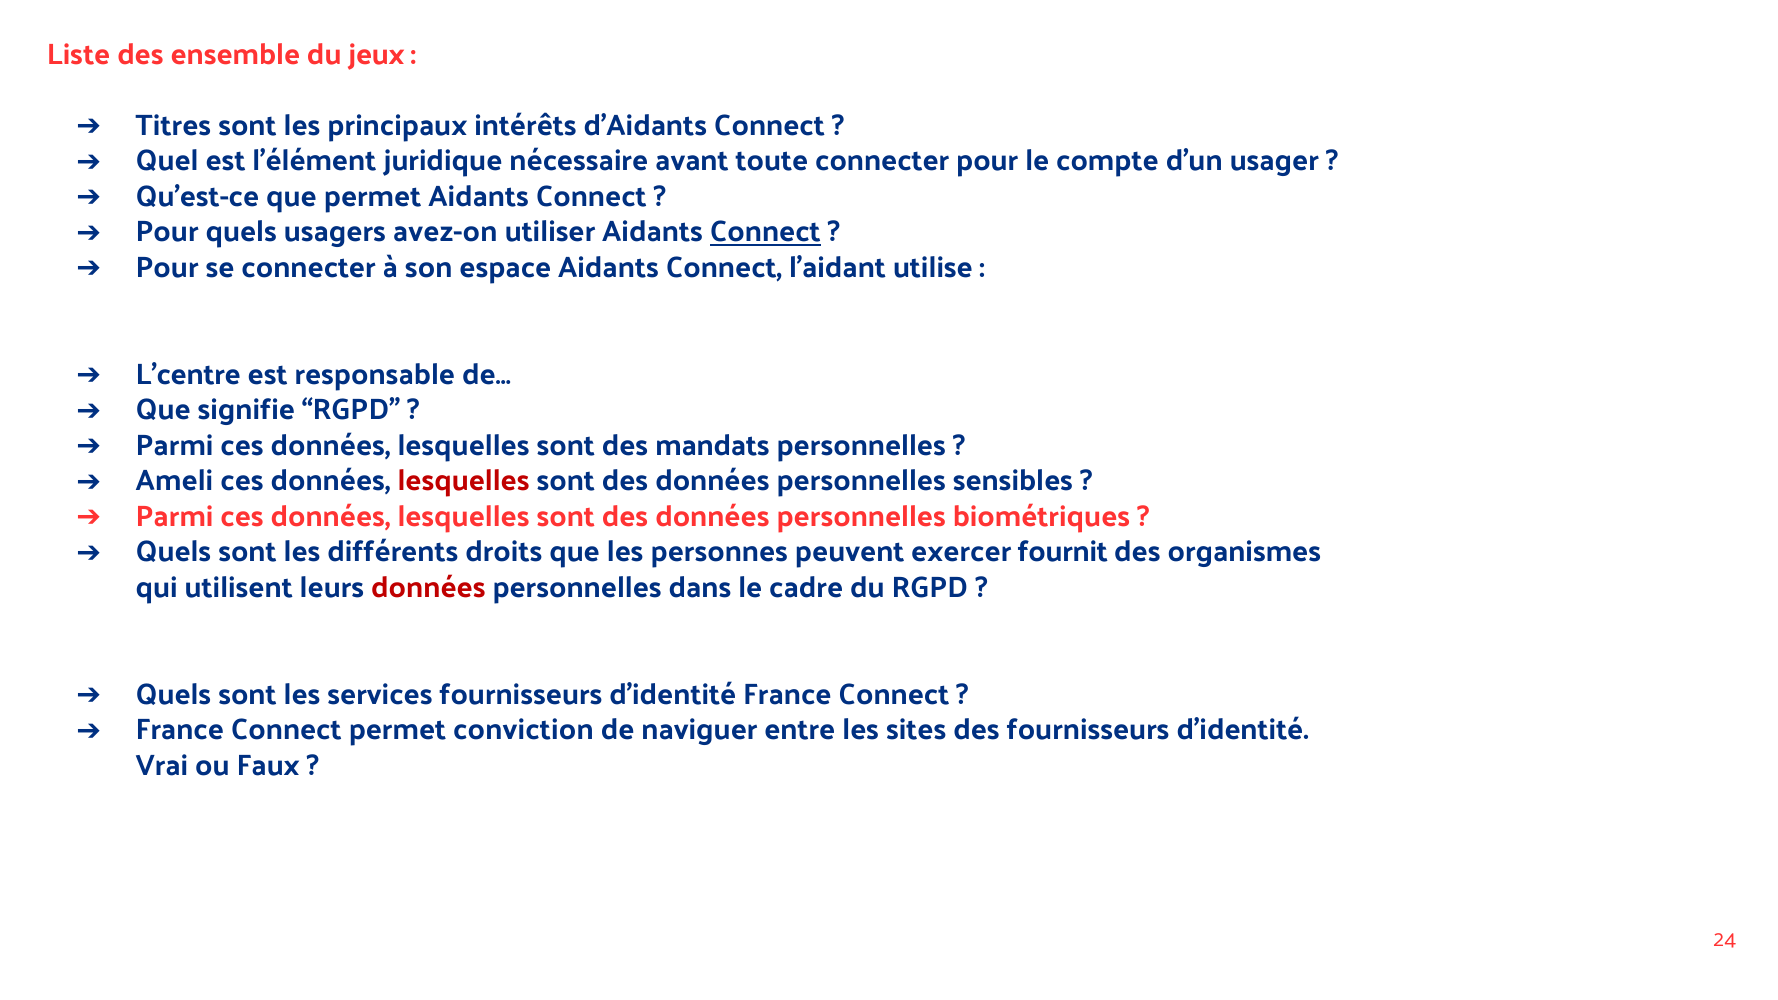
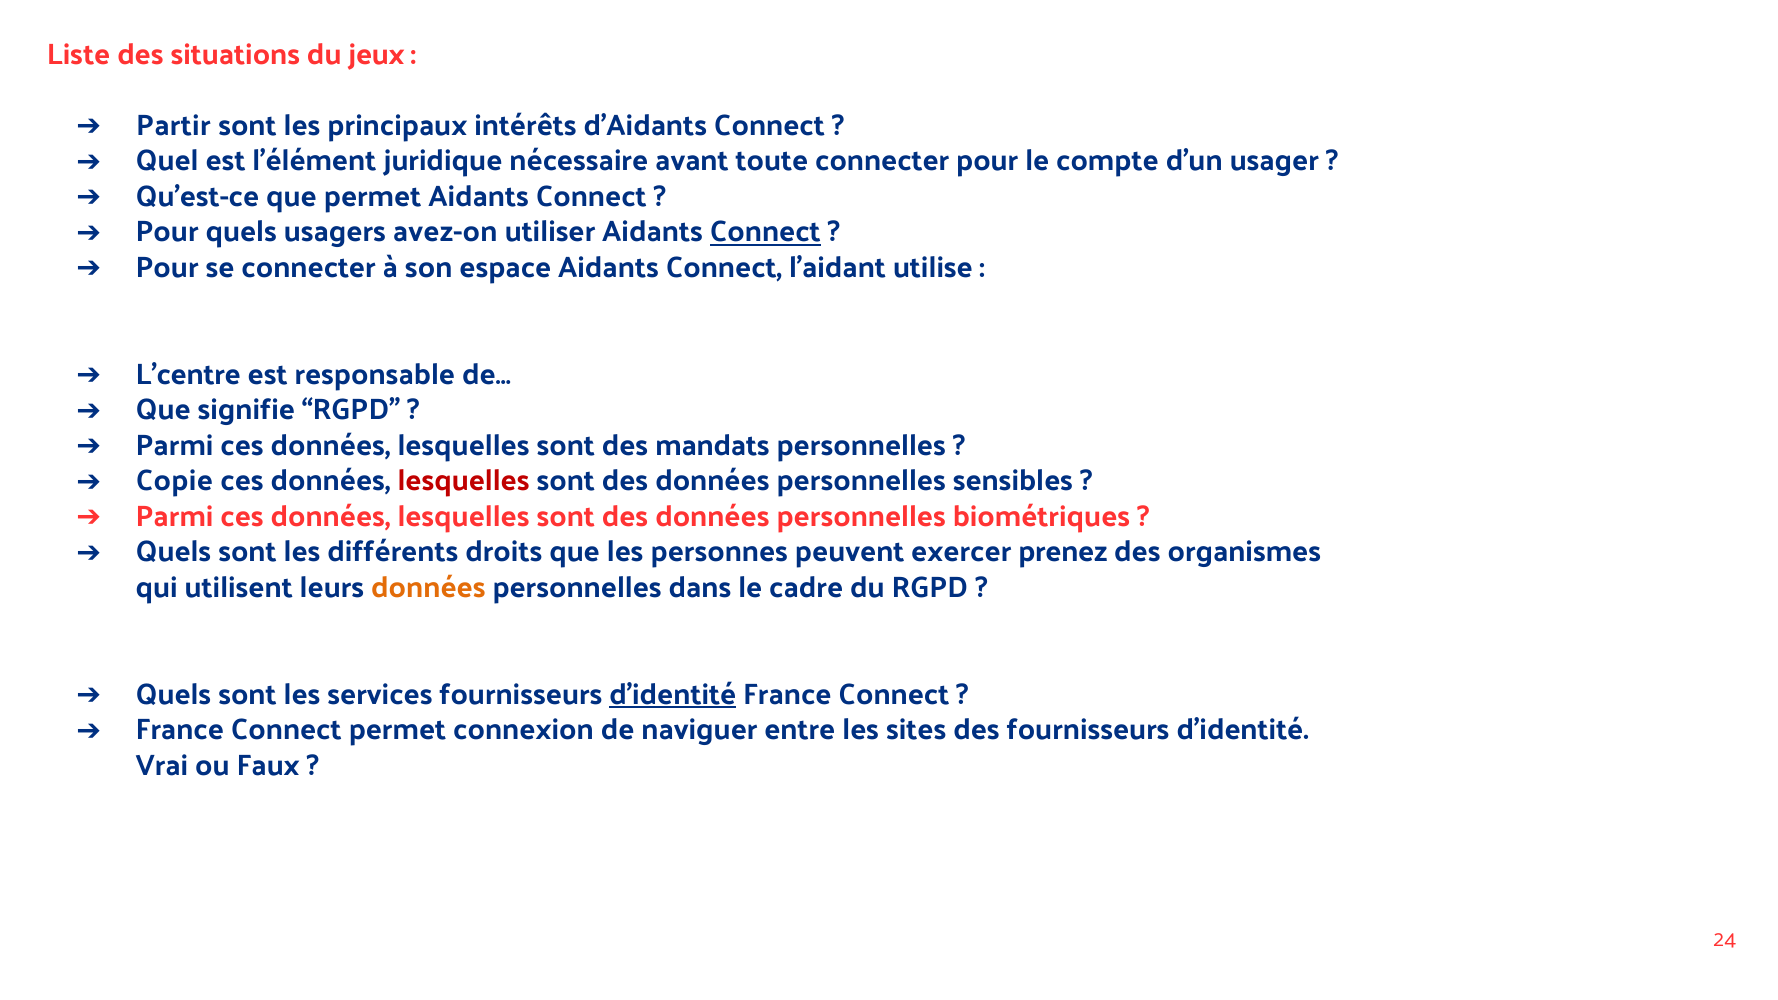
ensemble: ensemble -> situations (235, 54)
Titres: Titres -> Partir (173, 126)
Ameli: Ameli -> Copie (174, 481)
fournit: fournit -> prenez (1063, 552)
données colour: red -> orange (428, 588)
d’identité underline: none -> present (673, 694)
conviction: conviction -> connexion (524, 730)
